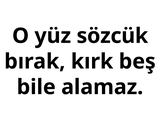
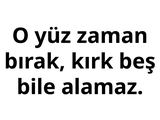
sözcük: sözcük -> zaman (112, 36)
